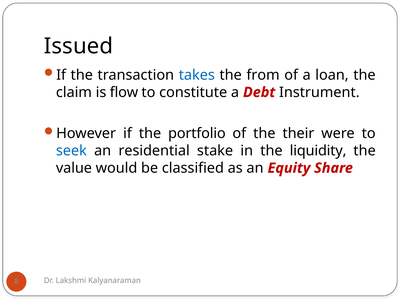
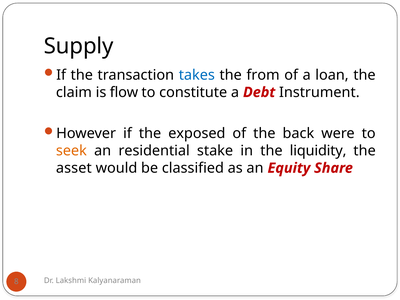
Issued: Issued -> Supply (79, 46)
portfolio: portfolio -> exposed (197, 133)
their: their -> back (298, 133)
seek colour: blue -> orange (71, 151)
value: value -> asset (74, 168)
